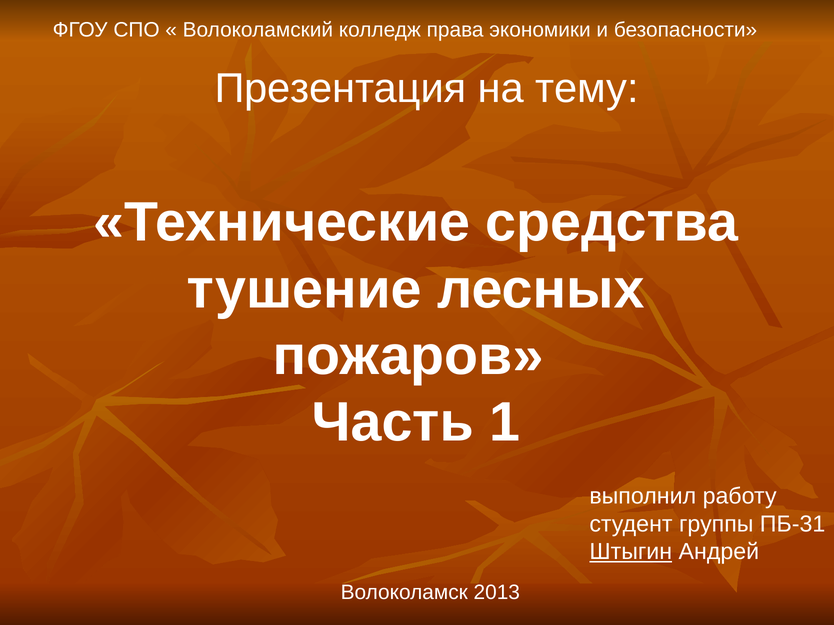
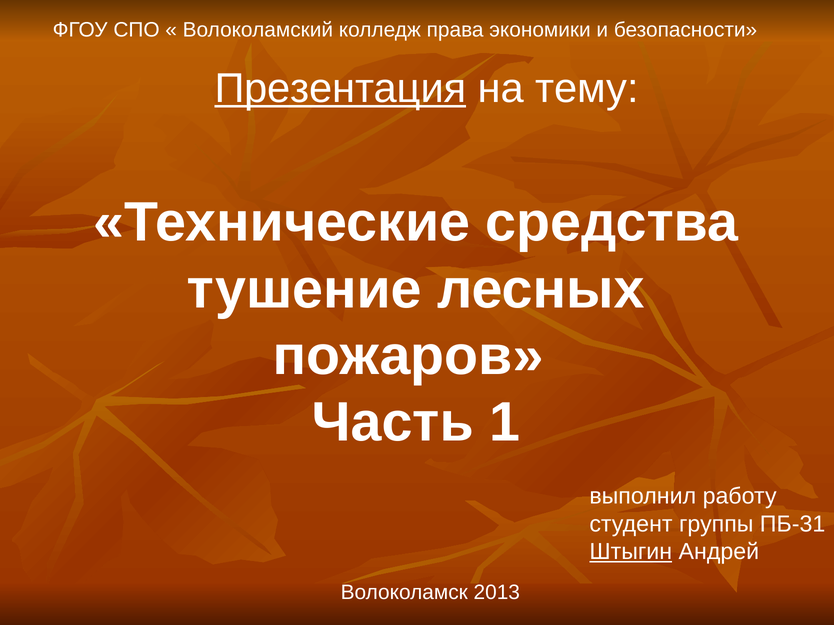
Презентация underline: none -> present (340, 89)
